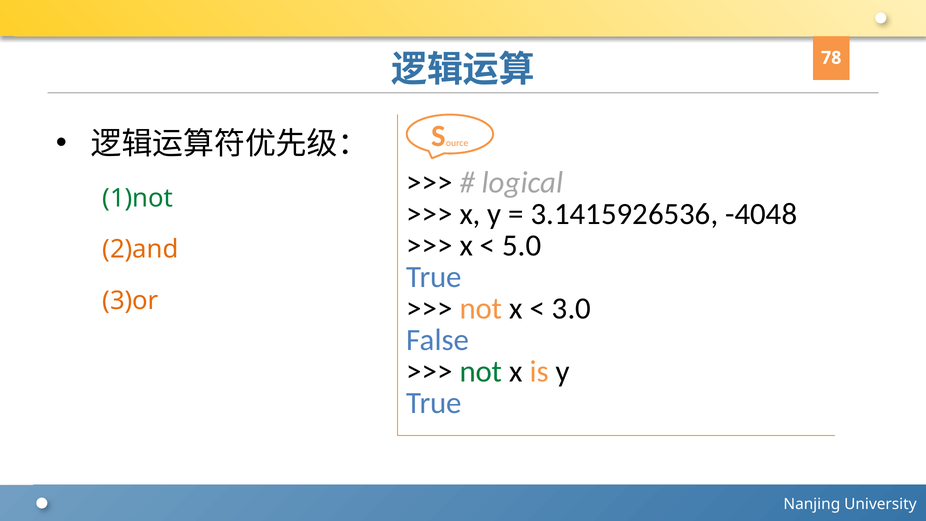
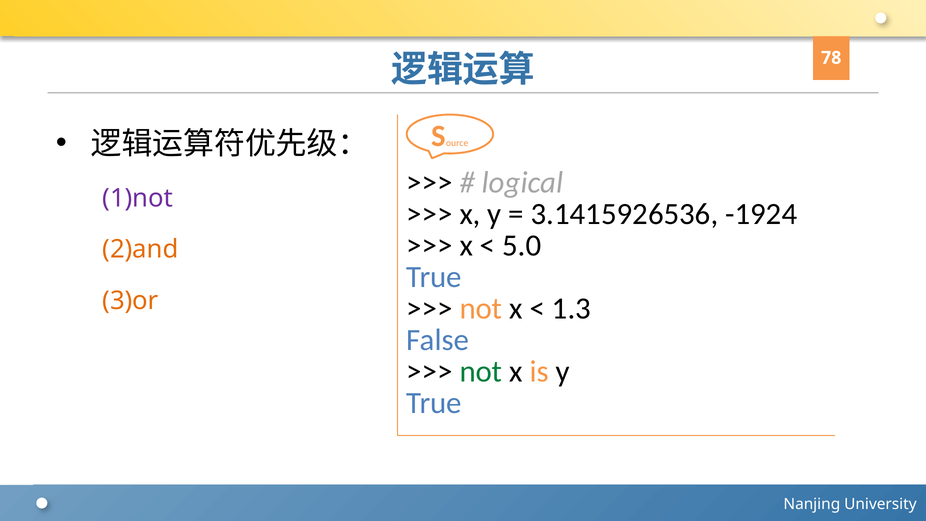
1)not colour: green -> purple (138, 198)
-4048: -4048 -> -1924 (761, 214)
3.0: 3.0 -> 1.3 (571, 309)
